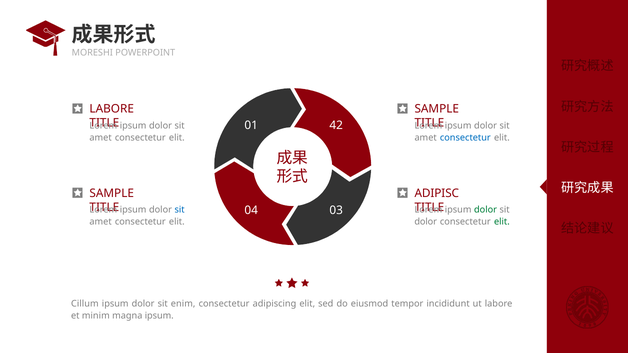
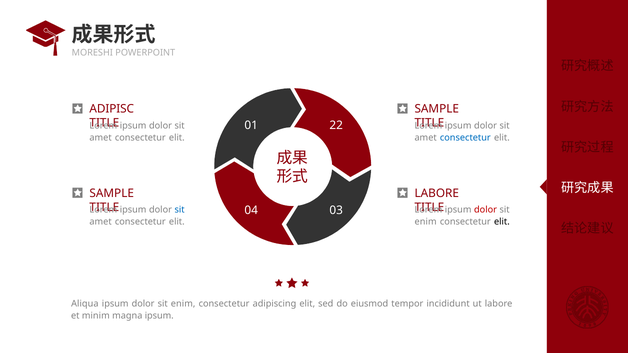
LABORE: LABORE -> ADIPISC (112, 109)
42: 42 -> 22 (336, 126)
ADIPISC: ADIPISC -> LABORE (437, 193)
dolor colour: green -> red (486, 210)
dolor: dolor -> enim (426, 222)
elit colour: green -> black (502, 222)
Cillum: Cillum -> Aliqua (85, 304)
